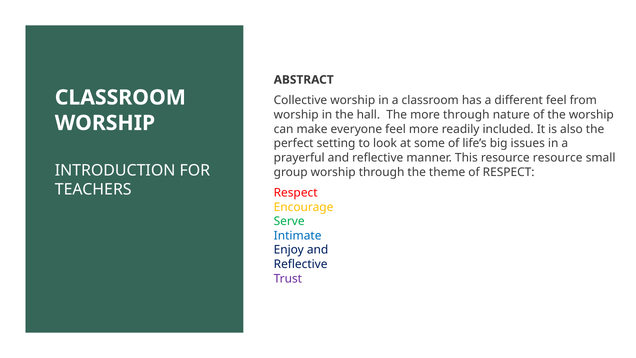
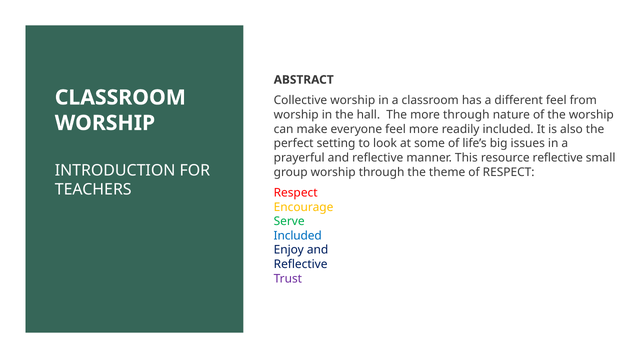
resource resource: resource -> reflective (558, 158)
Intimate: Intimate -> Included (298, 236)
